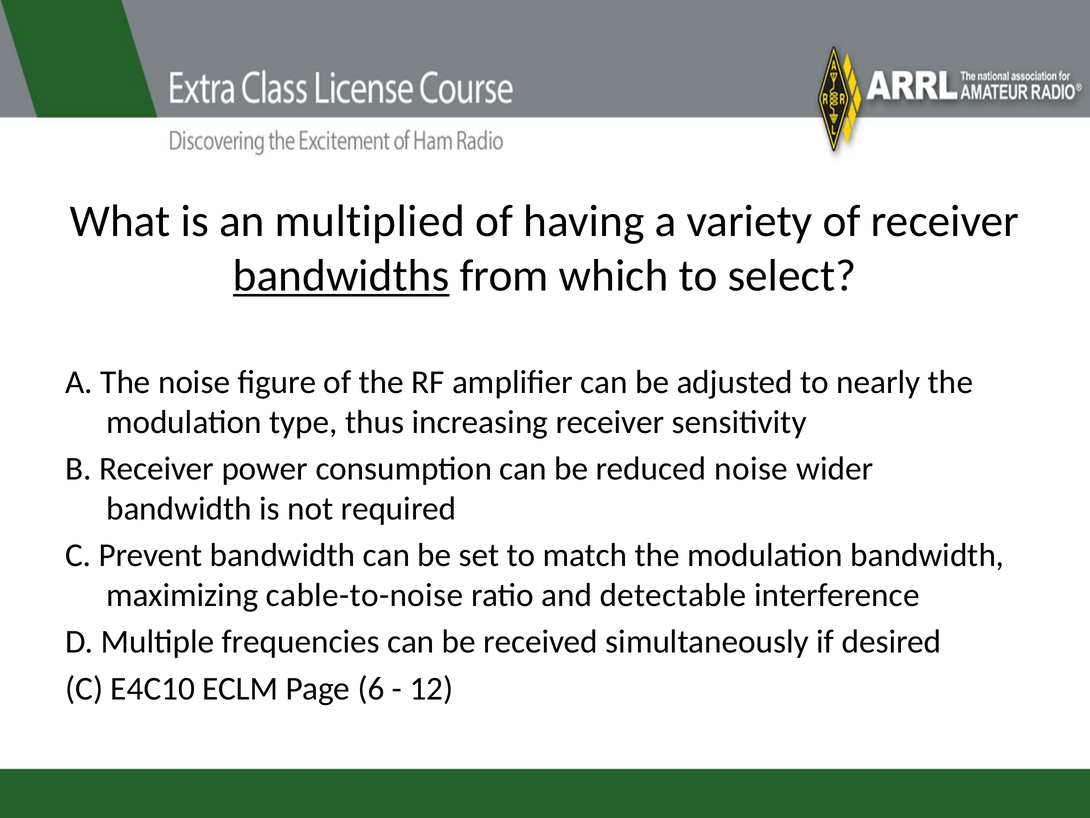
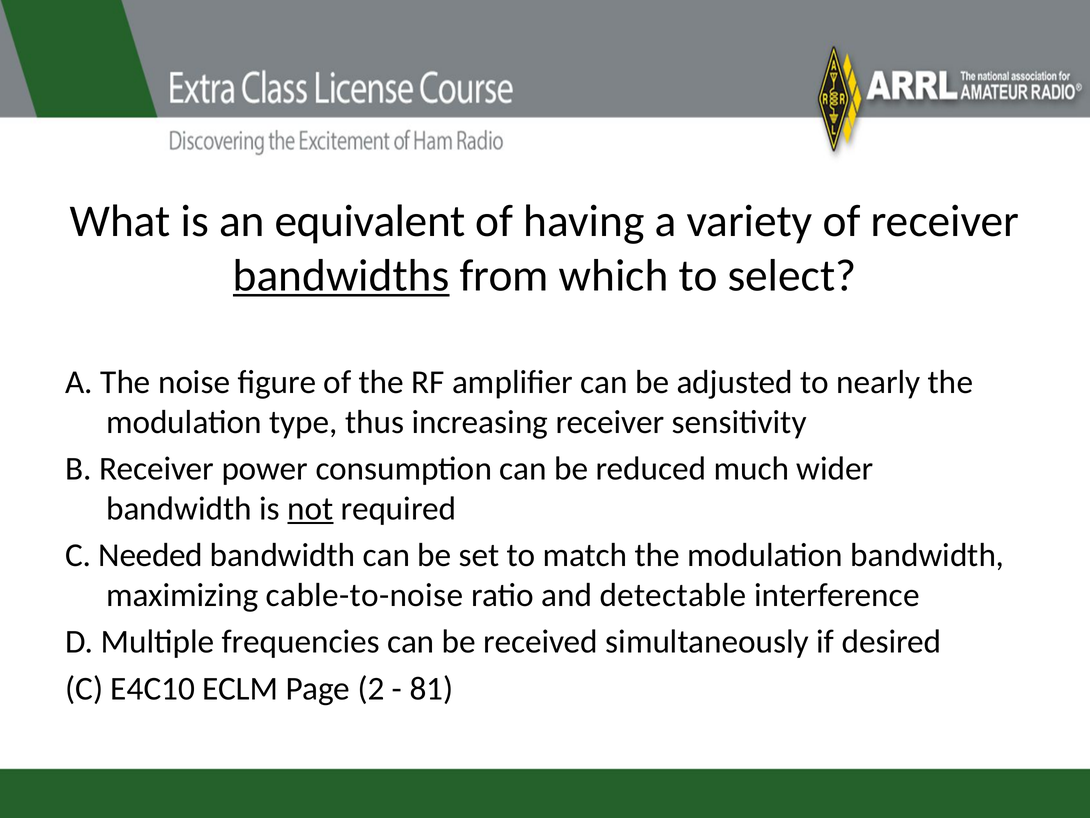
multiplied: multiplied -> equivalent (370, 221)
reduced noise: noise -> much (751, 468)
not underline: none -> present (310, 508)
Prevent: Prevent -> Needed (151, 555)
6: 6 -> 2 (371, 688)
12: 12 -> 81 (431, 688)
